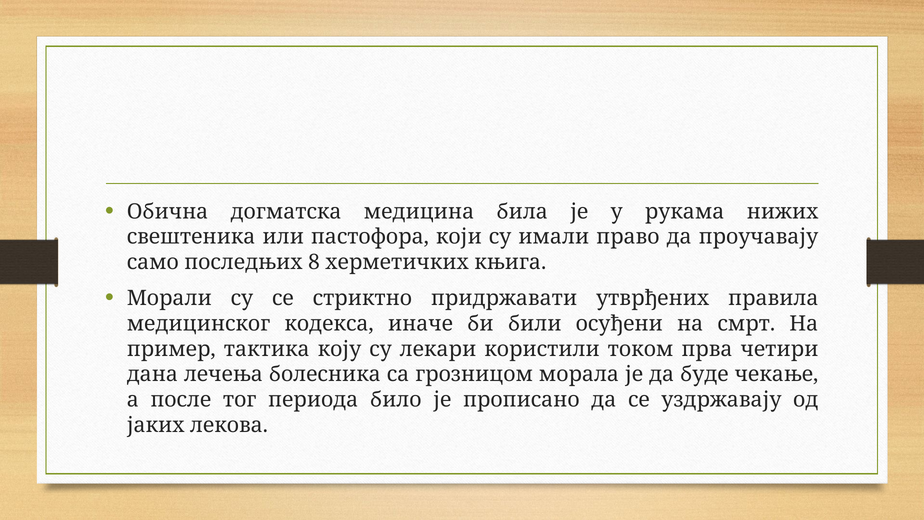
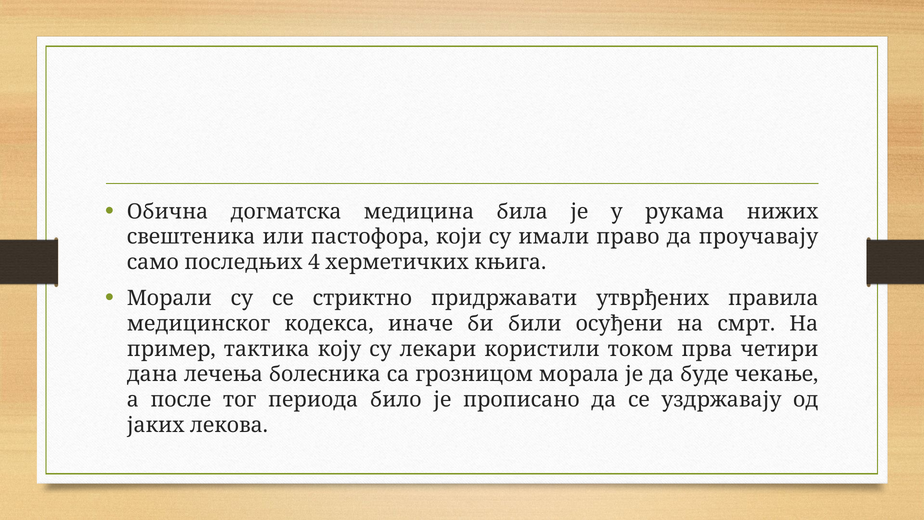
8: 8 -> 4 (314, 262)
